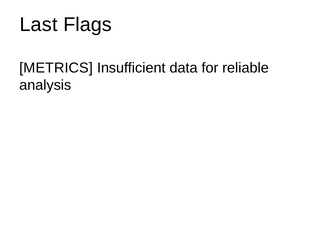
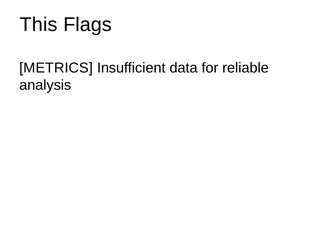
Last: Last -> This (39, 25)
